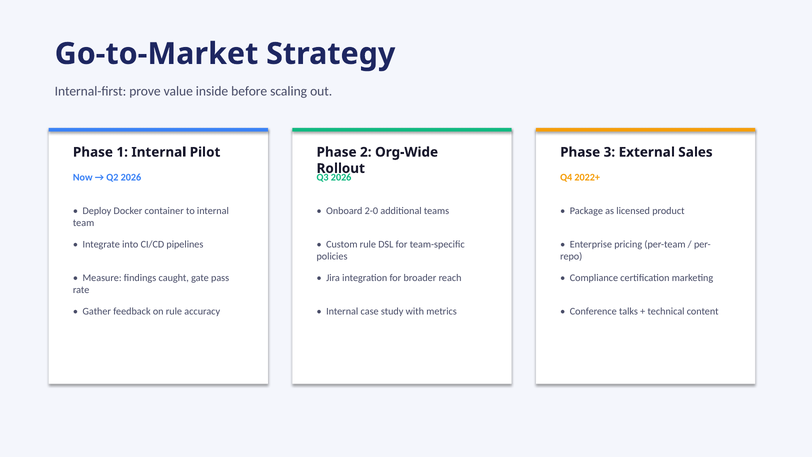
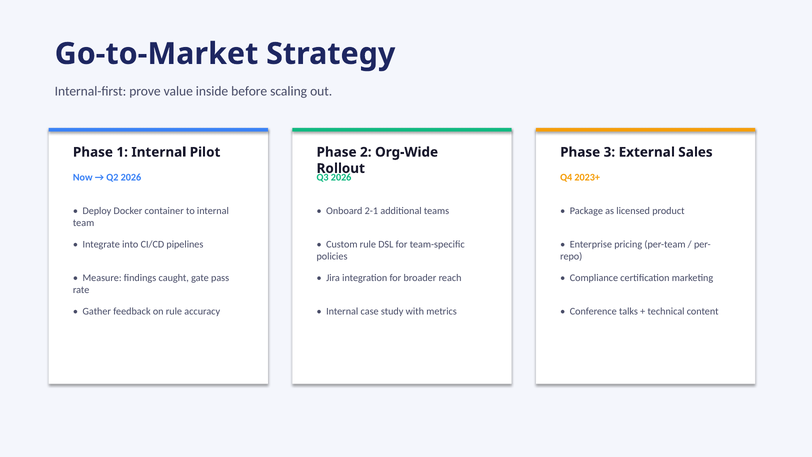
2022+: 2022+ -> 2023+ (587, 177)
2-0: 2-0 -> 2-1 (371, 211)
